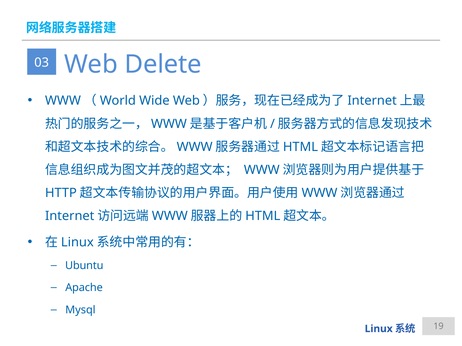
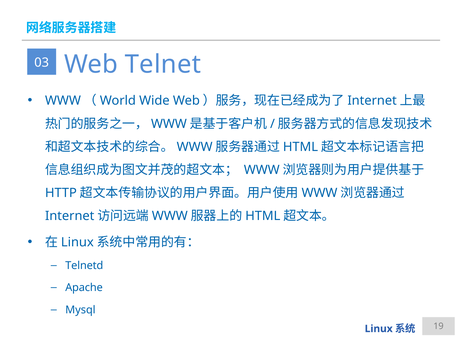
Delete: Delete -> Telnet (163, 65)
Ubuntu: Ubuntu -> Telnetd (84, 266)
